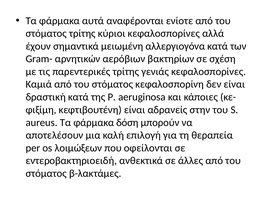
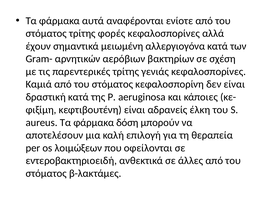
κύριοι: κύριοι -> φορές (112, 33)
στην: στην -> έλκη (200, 110)
